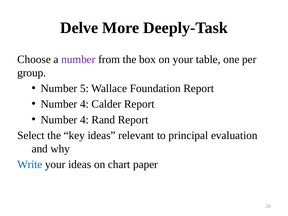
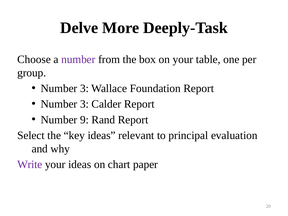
5: 5 -> 3 (84, 88)
4: 4 -> 3 (84, 104)
4: 4 -> 9 (84, 120)
Write colour: blue -> purple (30, 164)
